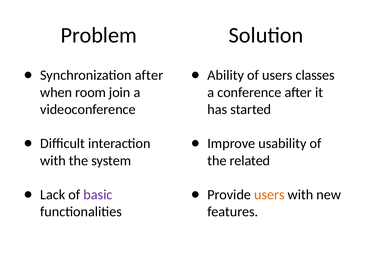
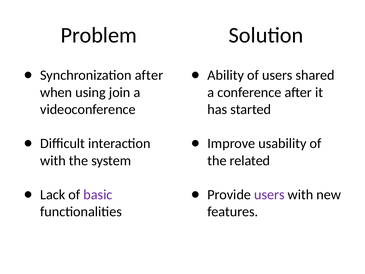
classes: classes -> shared (315, 75)
room: room -> using (91, 92)
users colour: orange -> purple (269, 195)
